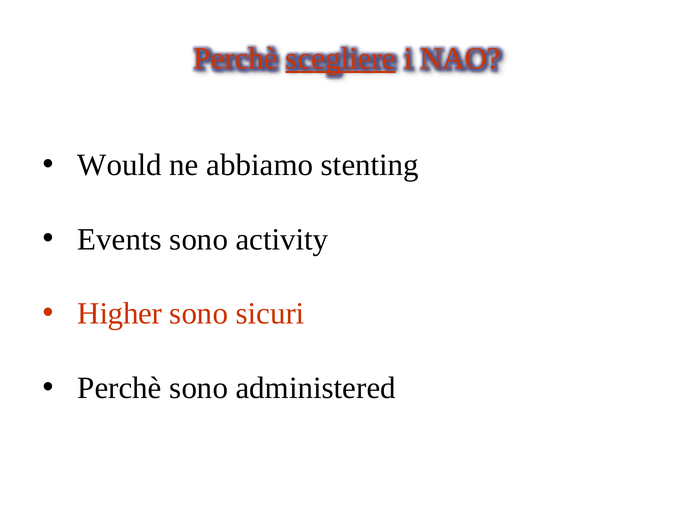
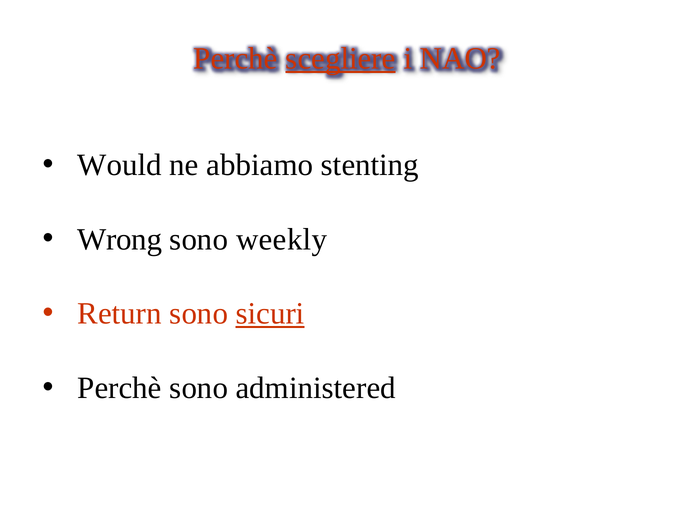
Events: Events -> Wrong (120, 239)
activity: activity -> weekly (282, 239)
Higher: Higher -> Return (120, 314)
sicuri underline: none -> present (270, 314)
